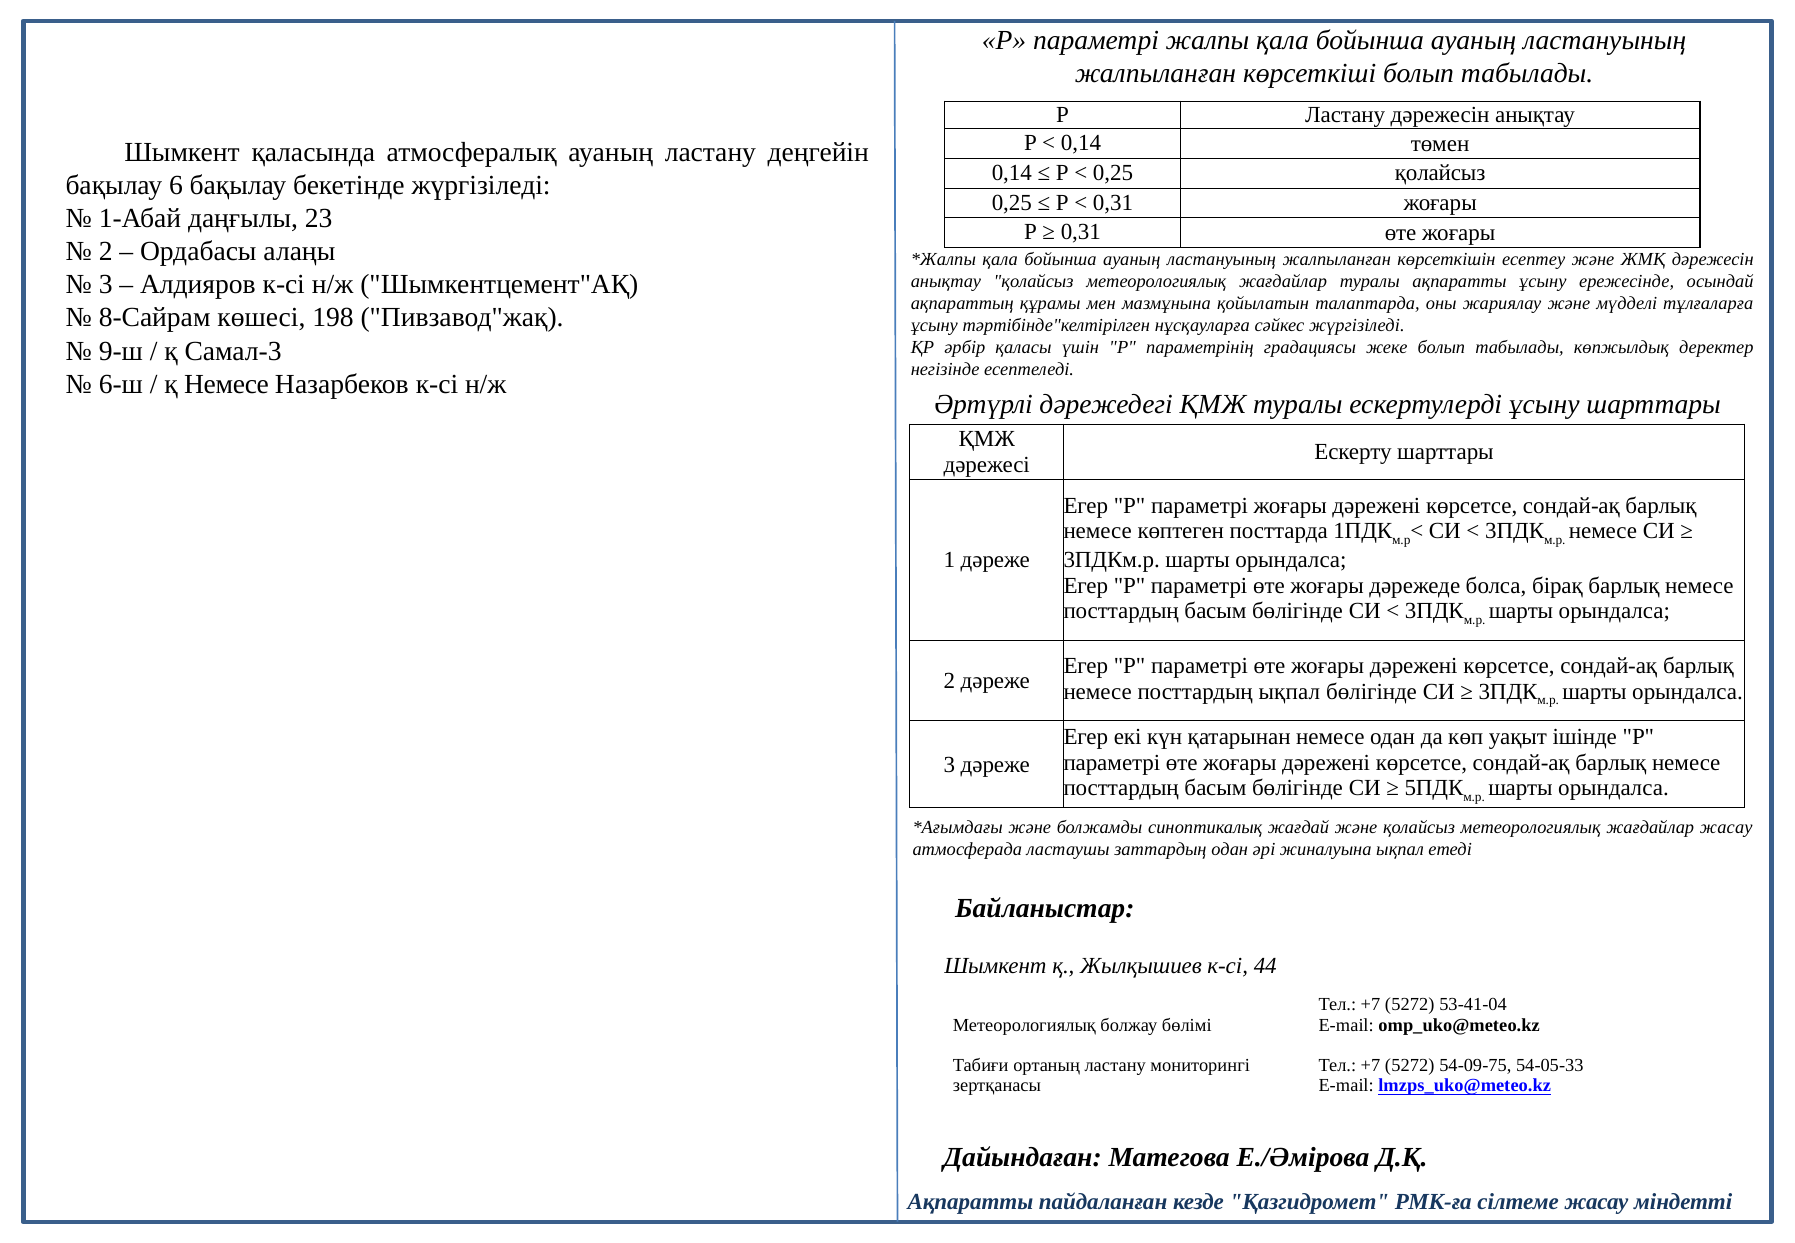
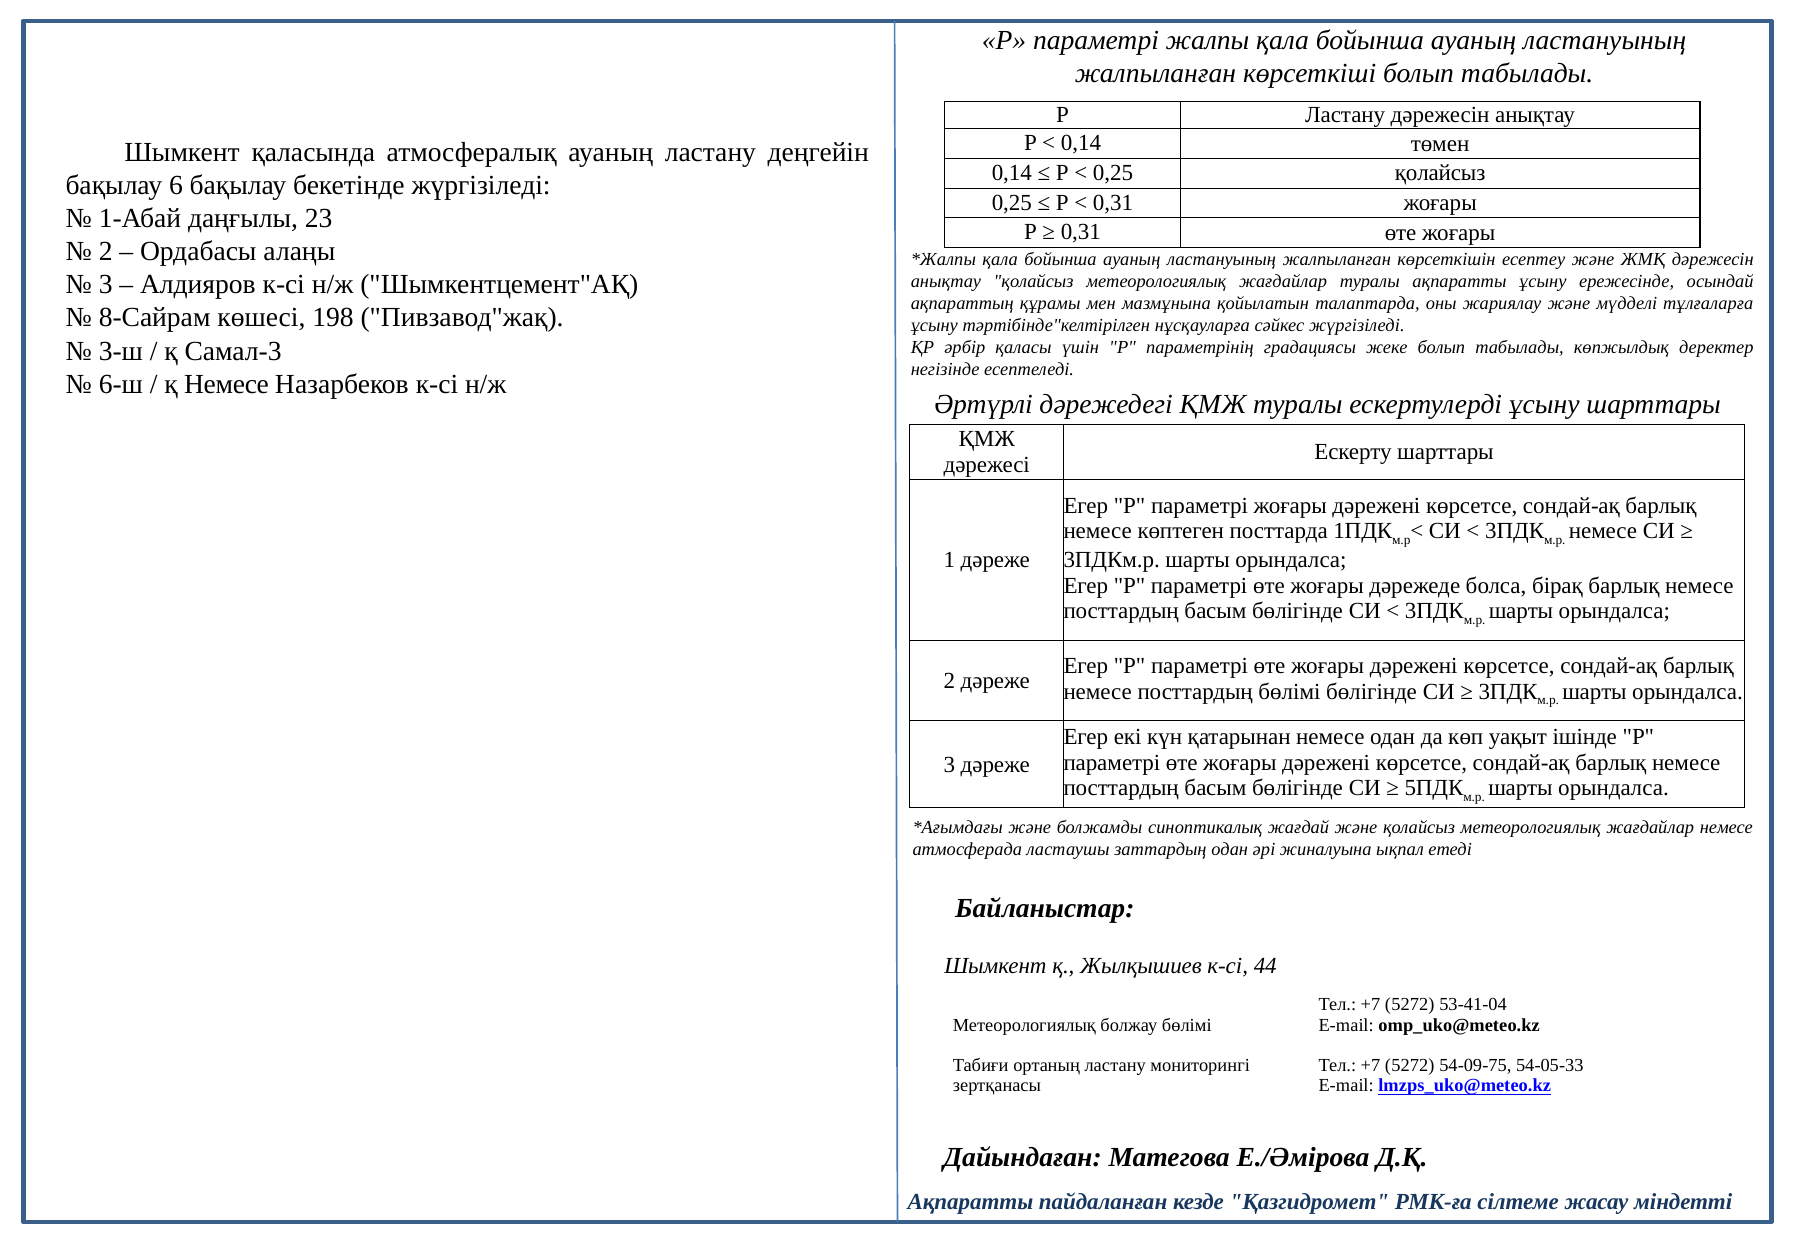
9-ш: 9-ш -> 3-ш (121, 351)
посттардың ықпал: ықпал -> бөлімі (1289, 691)
жағдайлар жасау: жасау -> немесе (1726, 827)
